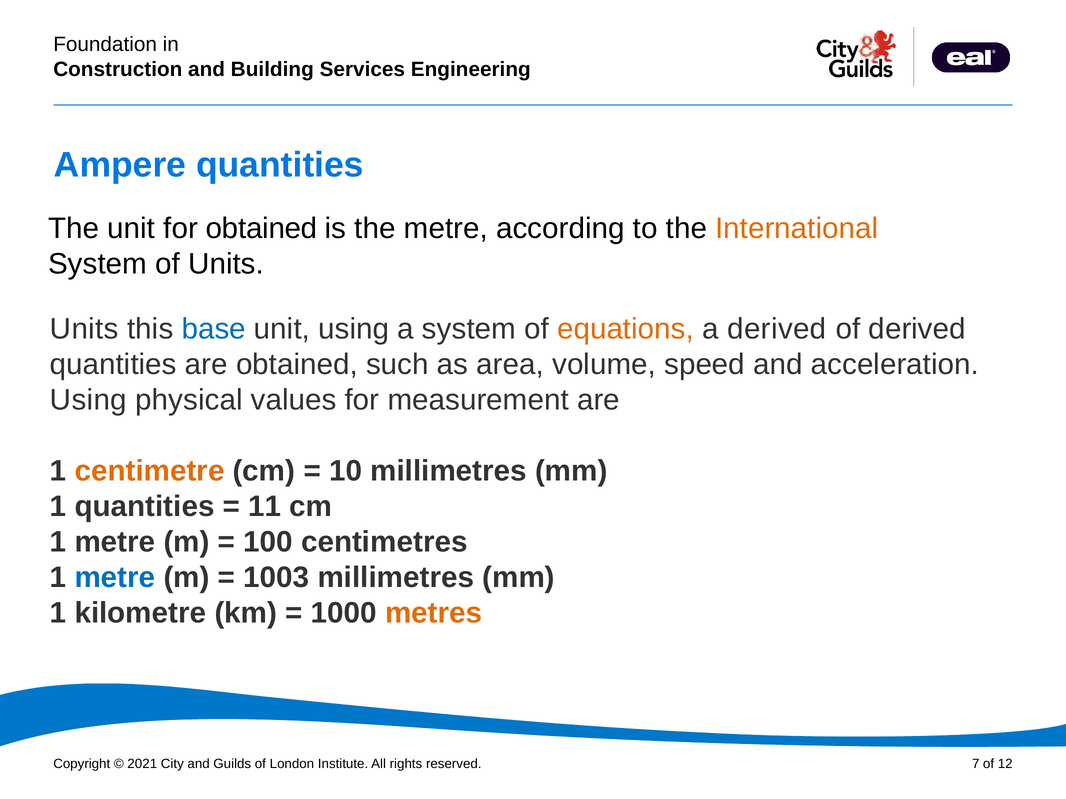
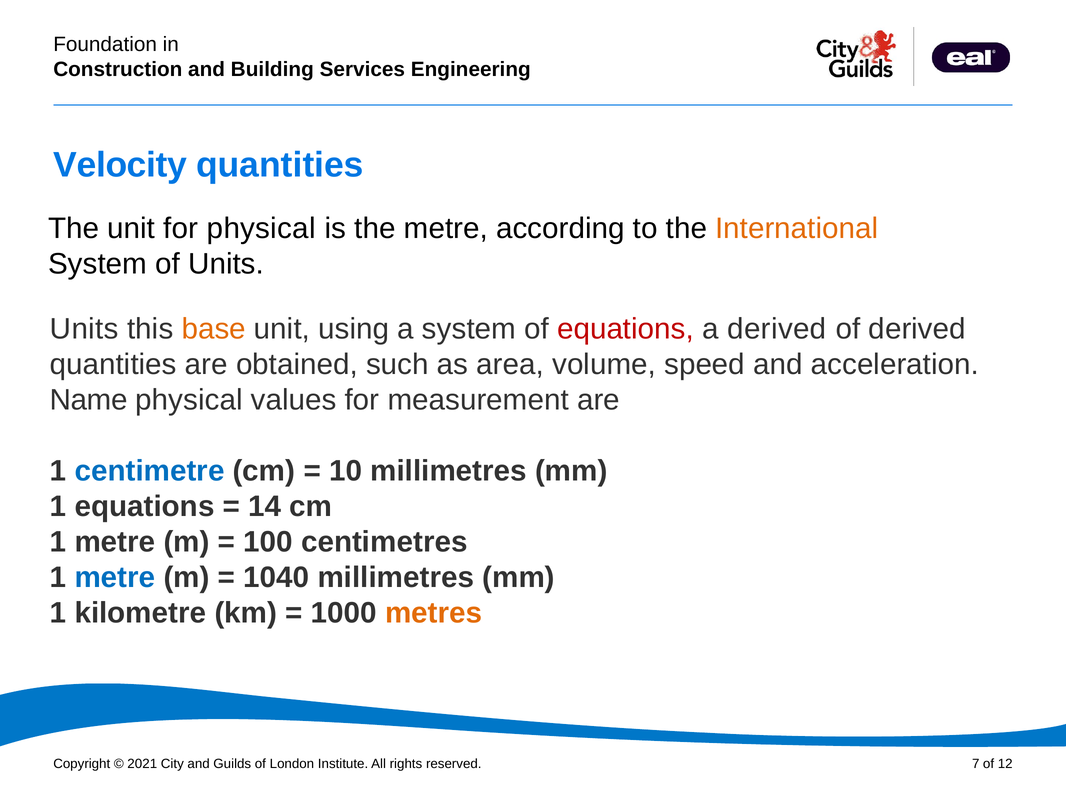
Ampere: Ampere -> Velocity (120, 165)
for obtained: obtained -> physical (261, 228)
base colour: blue -> orange (214, 329)
equations colour: orange -> red (625, 329)
Using: Using -> Name (89, 400)
centimetre colour: orange -> blue (150, 471)
1 quantities: quantities -> equations (145, 507)
11: 11 -> 14 (265, 507)
1003: 1003 -> 1040 (276, 578)
